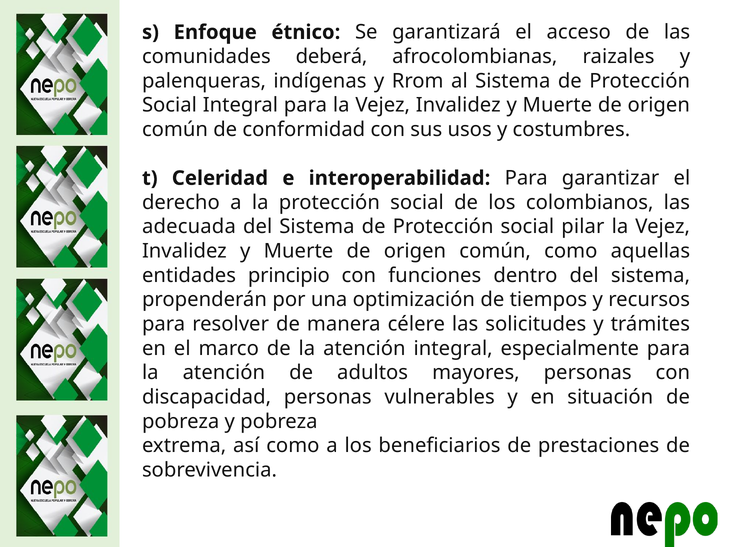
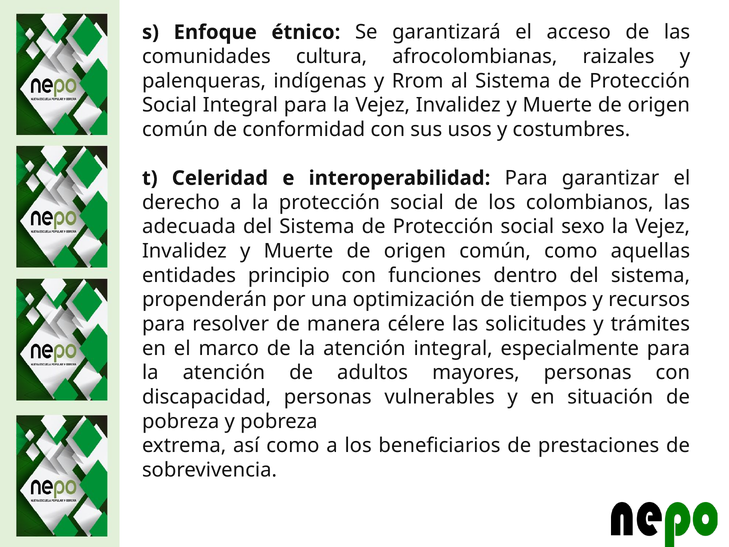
deberá: deberá -> cultura (332, 57)
pilar: pilar -> sexo (583, 227)
